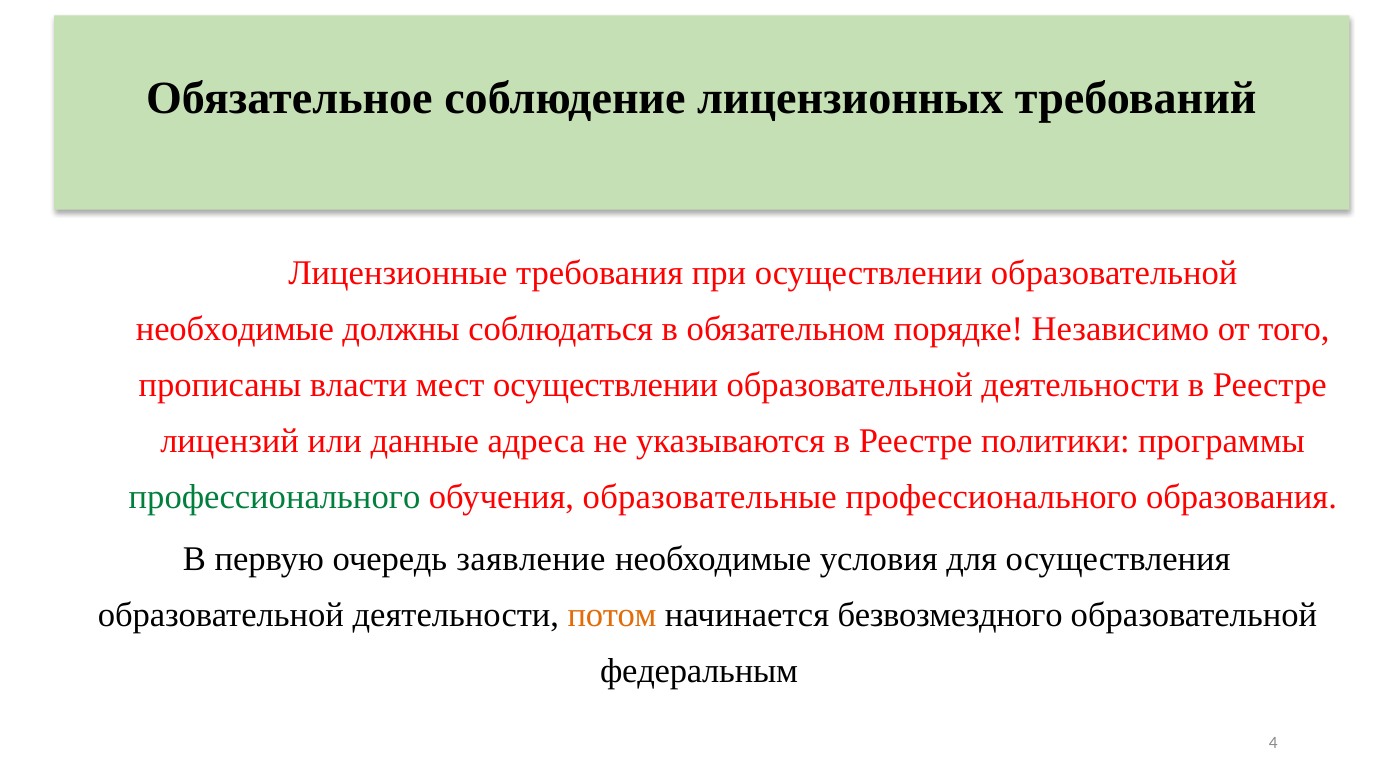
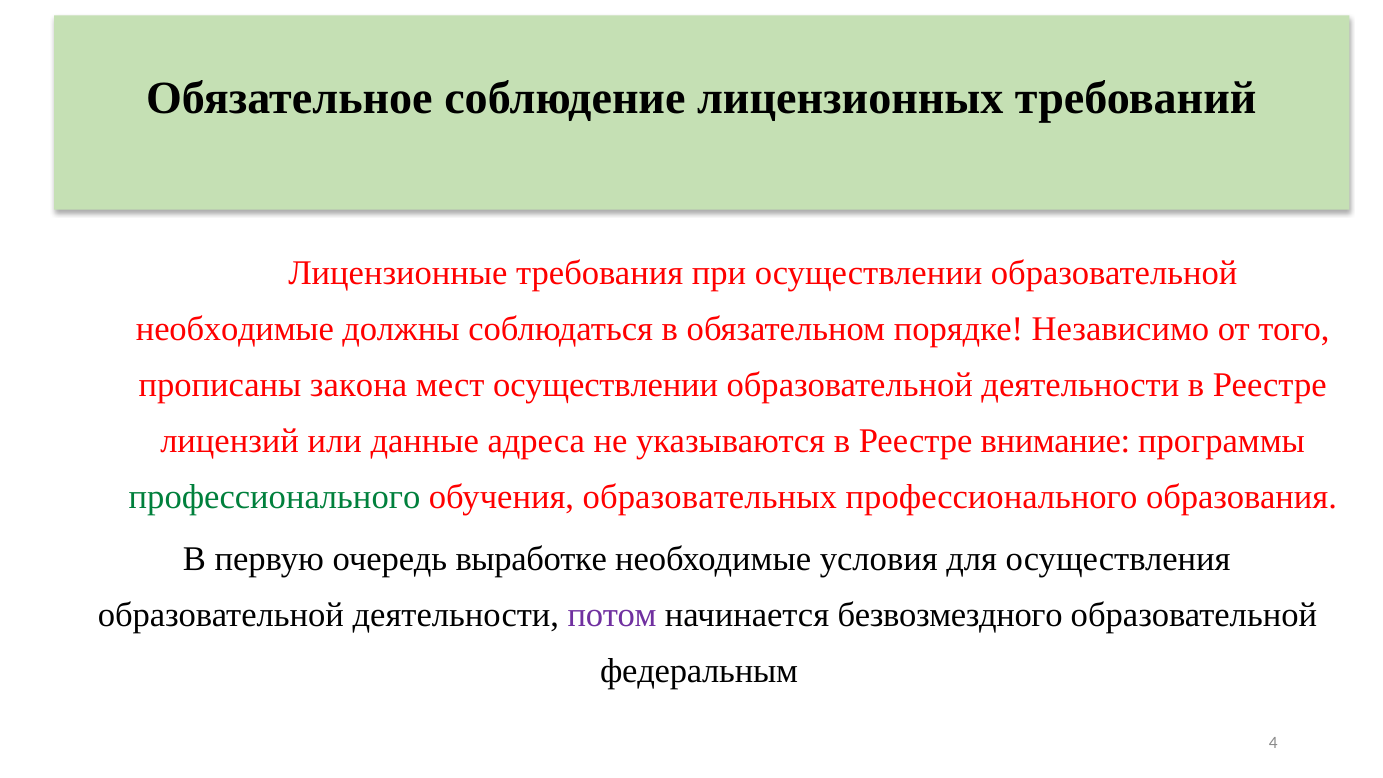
власти: власти -> закона (359, 385)
политики: политики -> внимание (1055, 441)
образовательные: образовательные -> образовательных (710, 497)
заявление: заявление -> выработке (531, 559)
потом colour: orange -> purple (612, 615)
